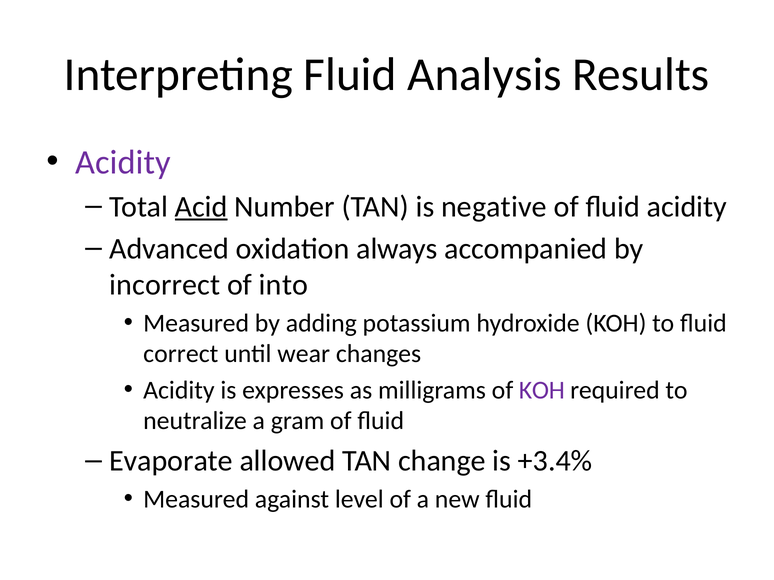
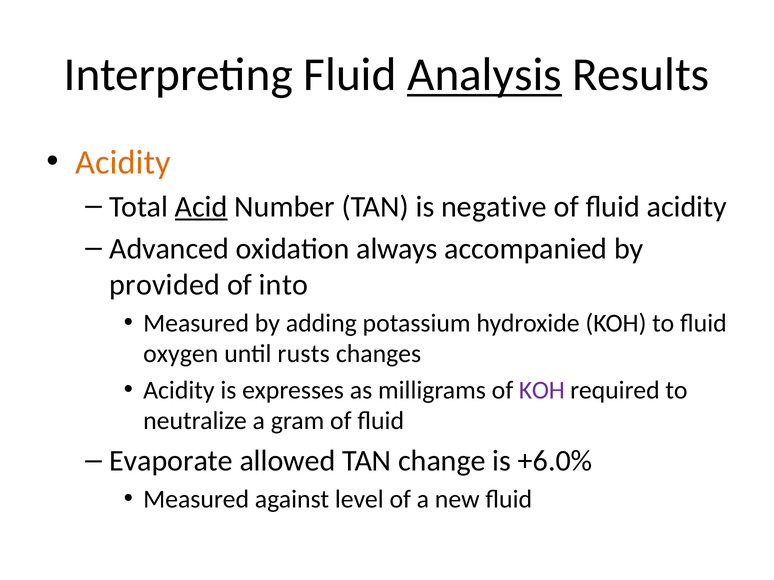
Analysis underline: none -> present (485, 75)
Acidity colour: purple -> orange (123, 162)
incorrect: incorrect -> provided (165, 285)
correct: correct -> oxygen (181, 354)
wear: wear -> rusts (304, 354)
+3.4%: +3.4% -> +6.0% (555, 461)
